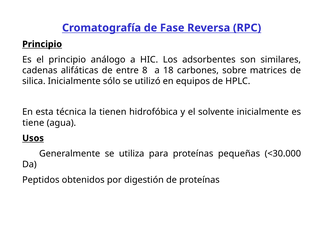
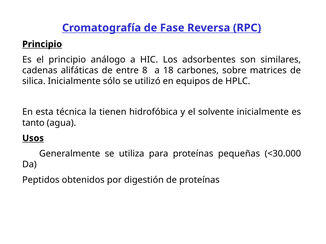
tiene: tiene -> tanto (33, 123)
